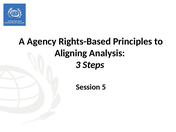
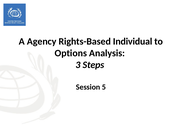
Principles: Principles -> Individual (133, 41)
Aligning: Aligning -> Options (71, 53)
